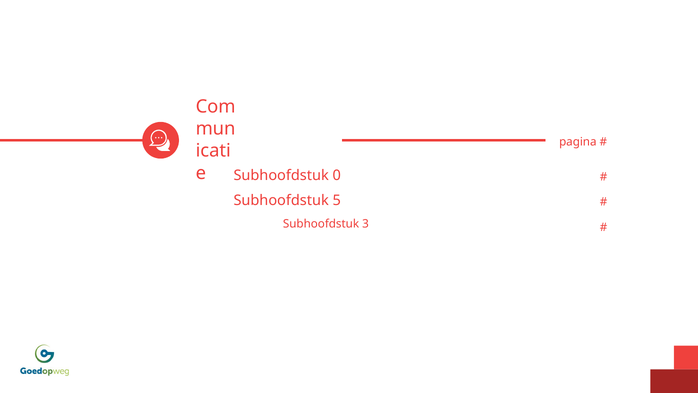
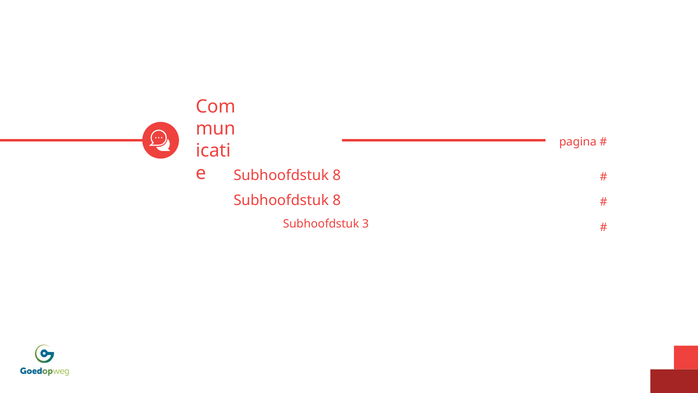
0: 0 -> 8 (337, 175)
5: 5 -> 8 (337, 200)
